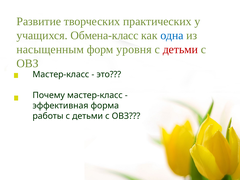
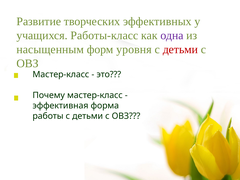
практических: практических -> эффективных (157, 22)
Обмена-класс: Обмена-класс -> Работы-класс (104, 36)
одна colour: blue -> purple (172, 36)
